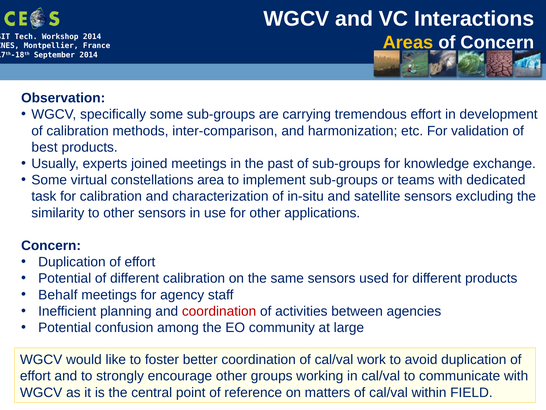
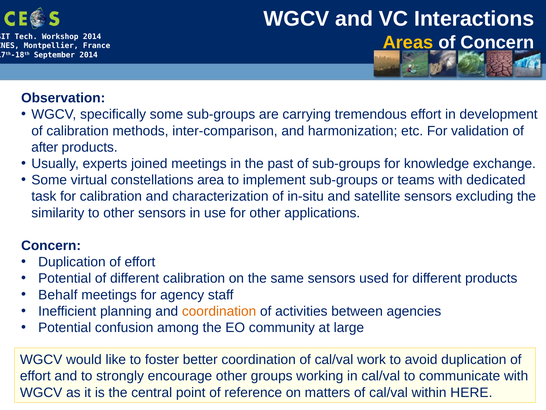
best: best -> after (45, 147)
coordination colour: red -> orange (219, 311)
FIELD: FIELD -> HERE (471, 392)
